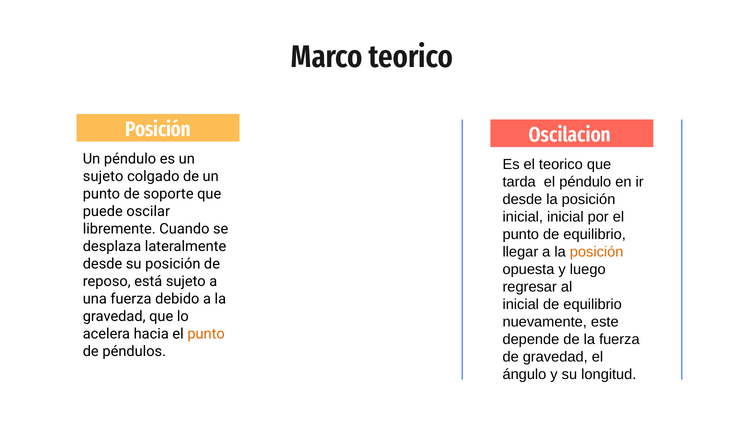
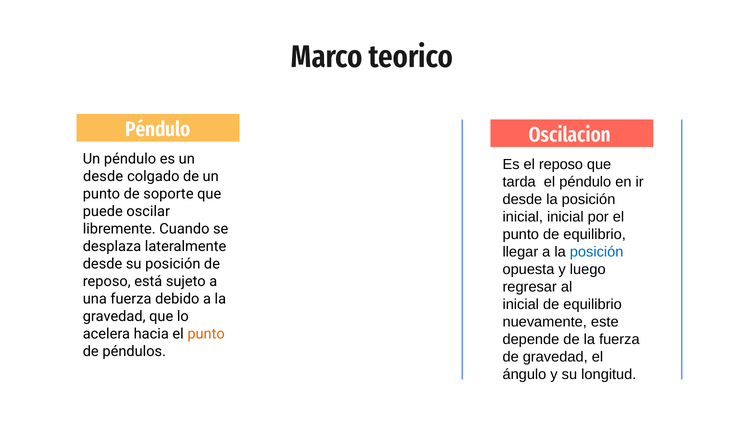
Posición: Posición -> Péndulo (158, 129)
el teorico: teorico -> reposo (561, 164)
sujeto: sujeto -> desde (103, 176)
posición colour: orange -> blue (597, 252)
